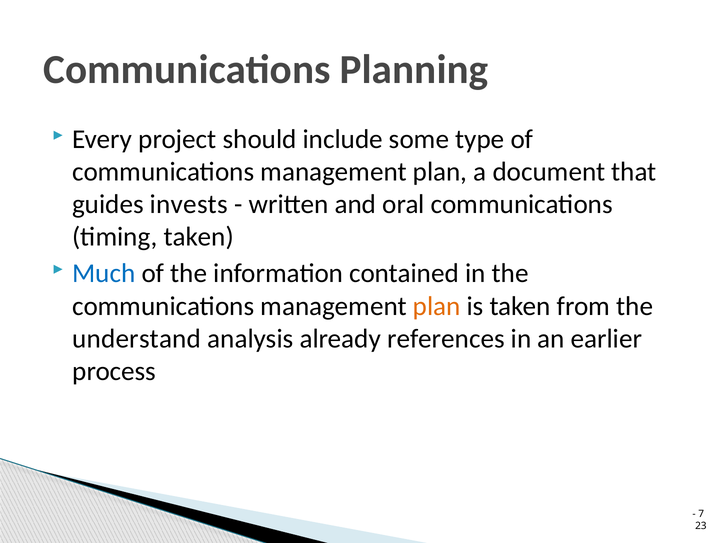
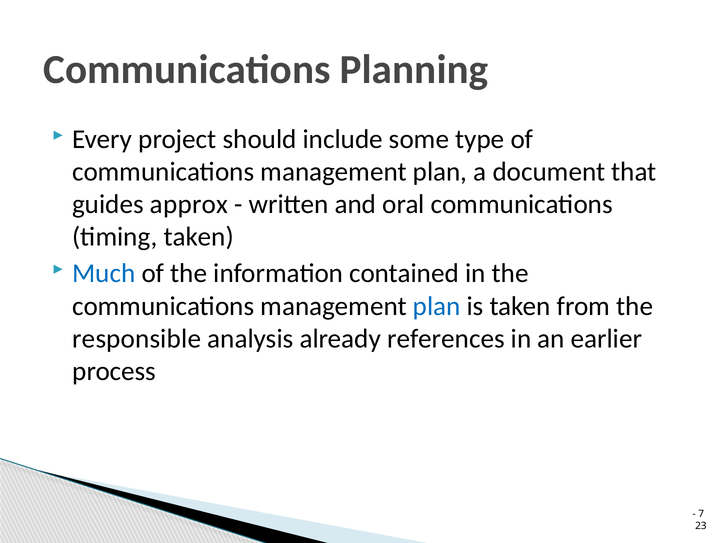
invests: invests -> approx (189, 204)
plan colour: orange -> blue (437, 306)
understand: understand -> responsible (137, 339)
